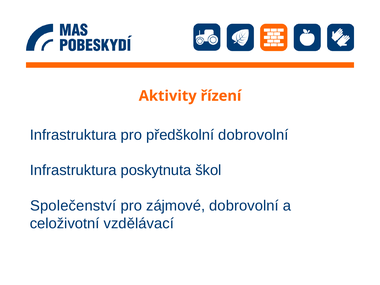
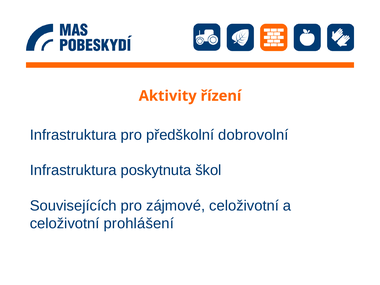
Společenství: Společenství -> Souvisejících (73, 206)
zájmové dobrovolní: dobrovolní -> celoživotní (244, 206)
vzdělávací: vzdělávací -> prohlášení (139, 223)
